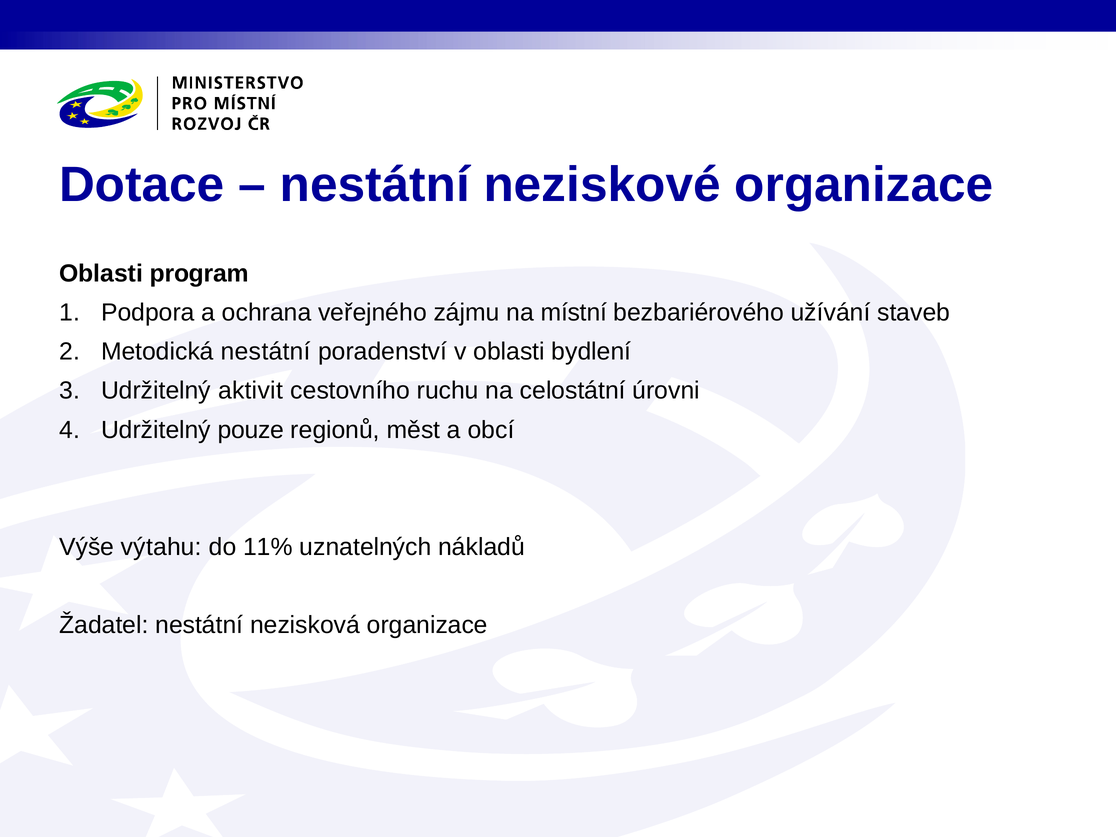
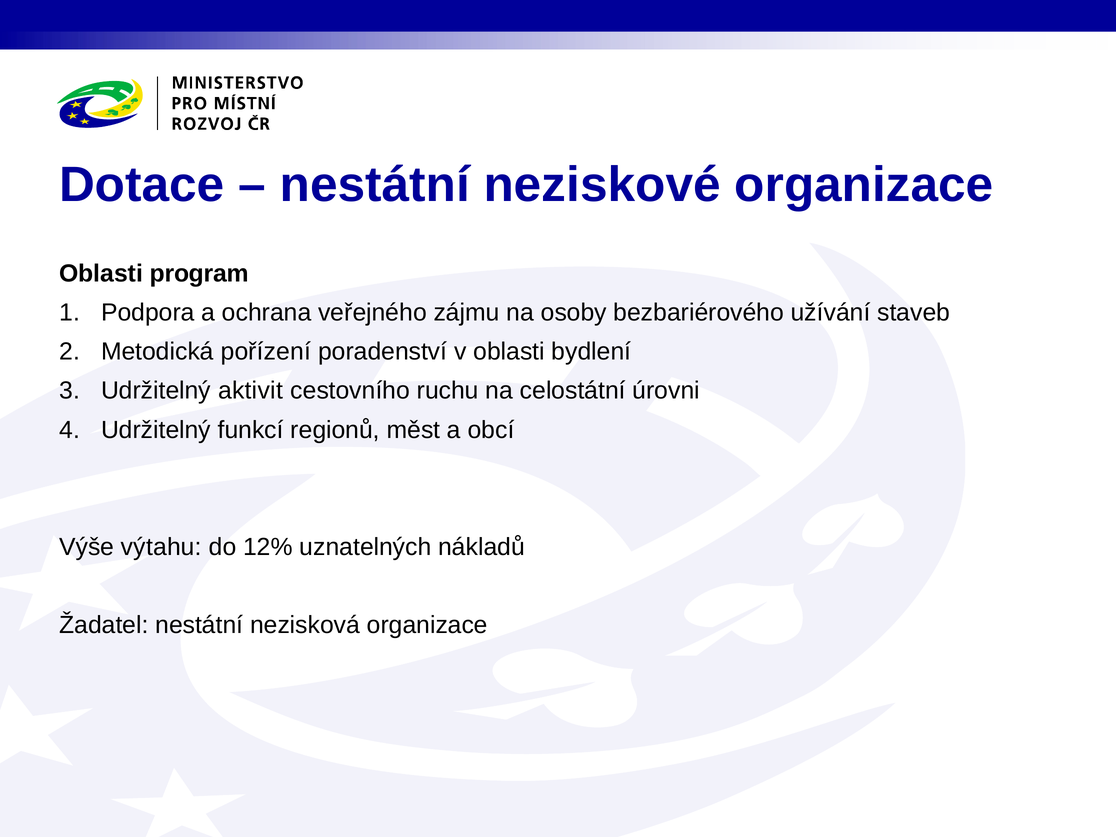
místní: místní -> osoby (574, 313)
Metodická nestátní: nestátní -> pořízení (266, 352)
pouze: pouze -> funkcí (251, 430)
11%: 11% -> 12% (268, 547)
